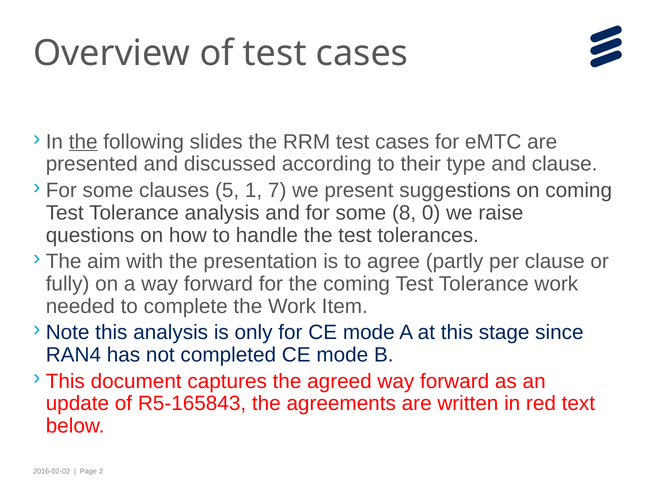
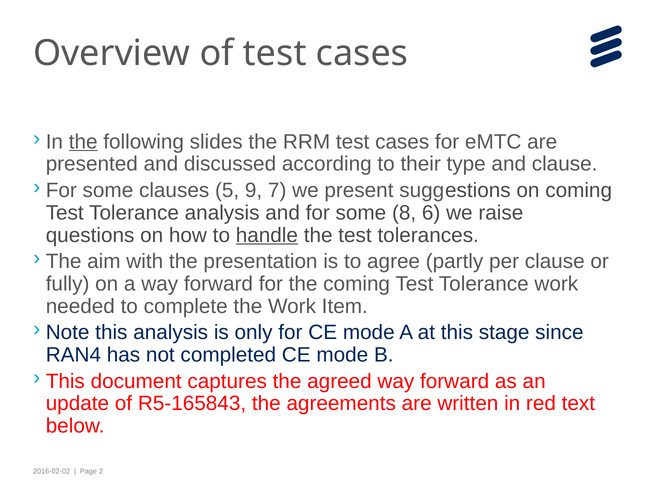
1: 1 -> 9 (254, 190)
0: 0 -> 6 (431, 213)
handle underline: none -> present (267, 235)
